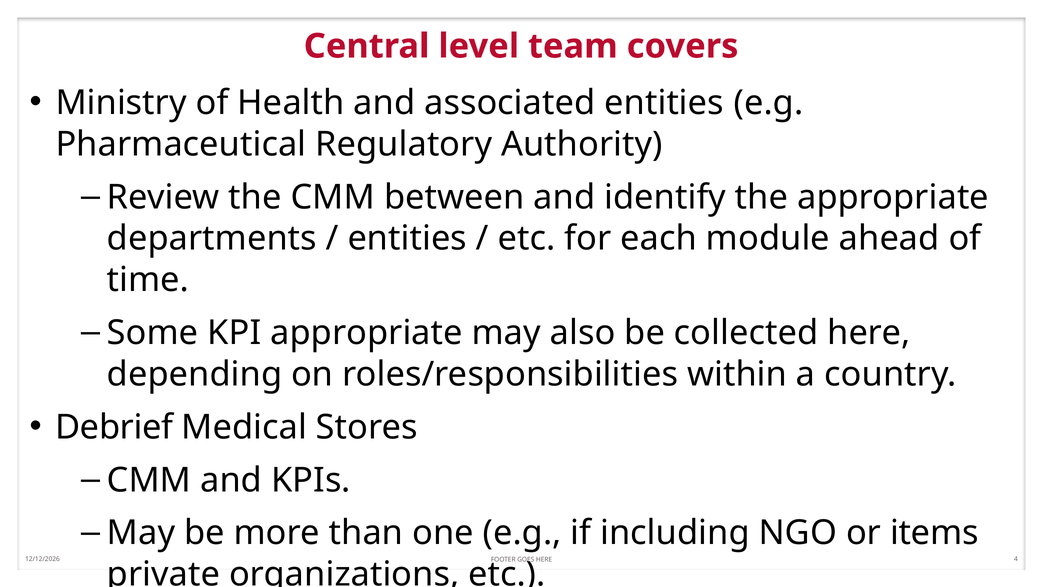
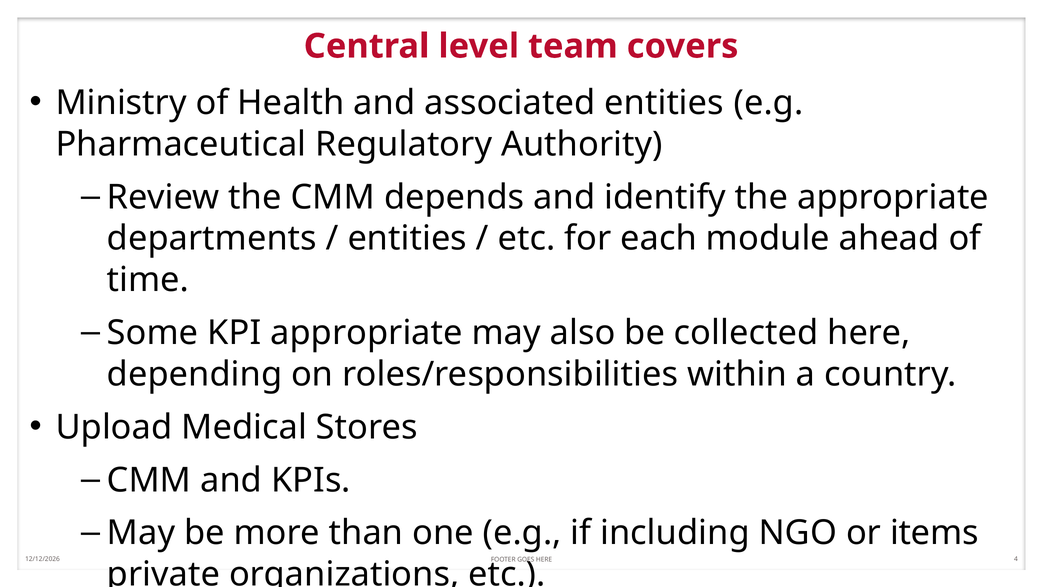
between: between -> depends (454, 197)
Debrief: Debrief -> Upload (114, 427)
